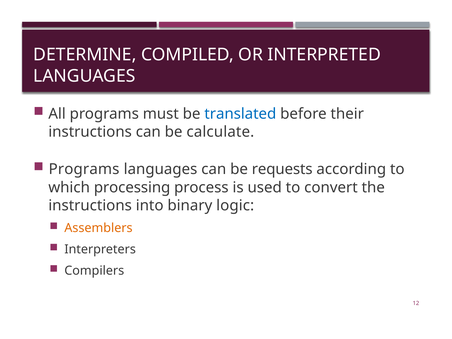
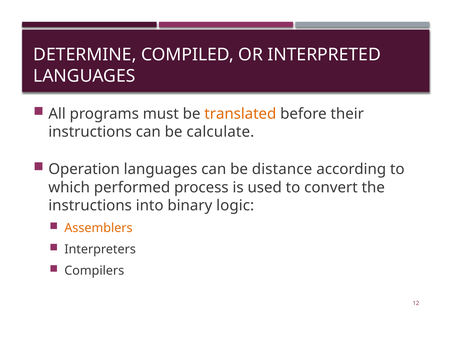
translated colour: blue -> orange (240, 114)
Programs: Programs -> Operation (84, 169)
requests: requests -> distance (282, 169)
processing: processing -> performed (132, 187)
